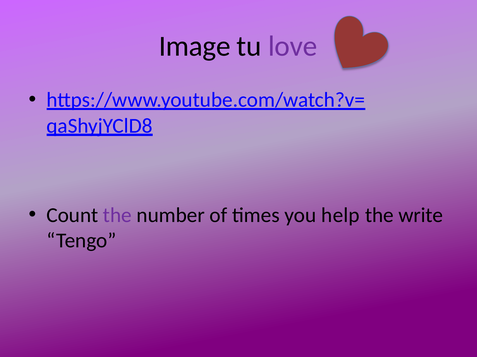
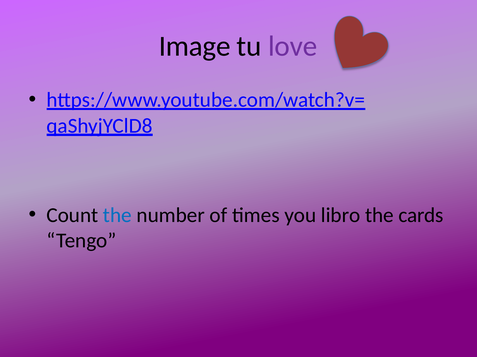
the colour: purple -> blue (117, 216)
help: help -> libro (341, 216)
write: write -> cards (421, 216)
